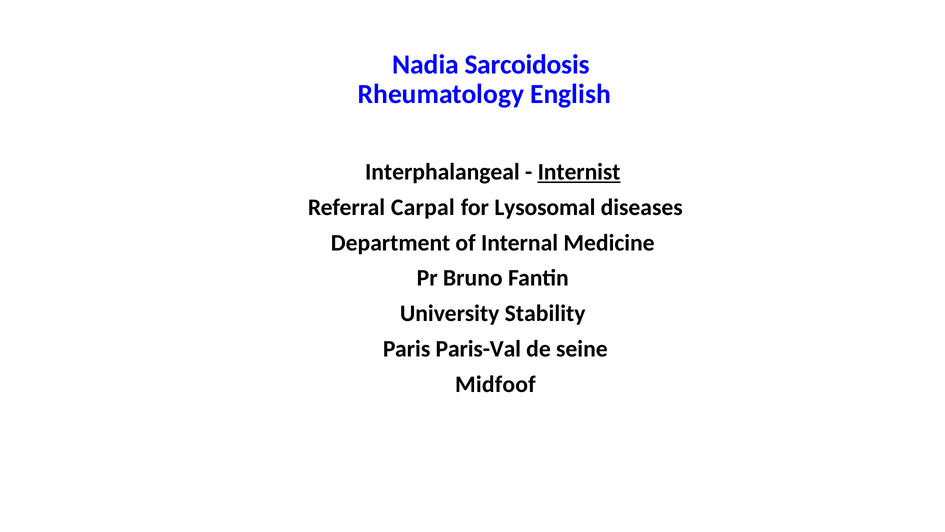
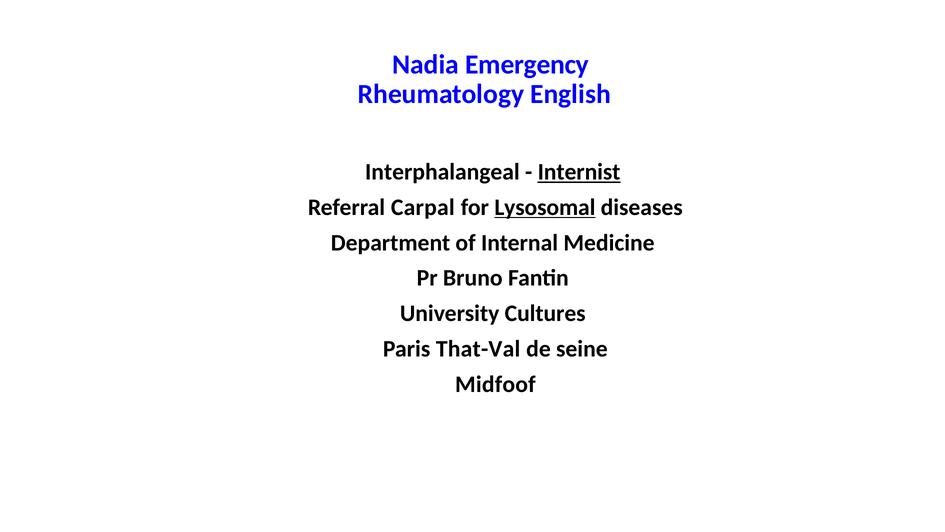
Sarcoidosis: Sarcoidosis -> Emergency (527, 64)
Lysosomal underline: none -> present (545, 207)
Stability: Stability -> Cultures (545, 313)
Paris-Val: Paris-Val -> That-Val (478, 349)
